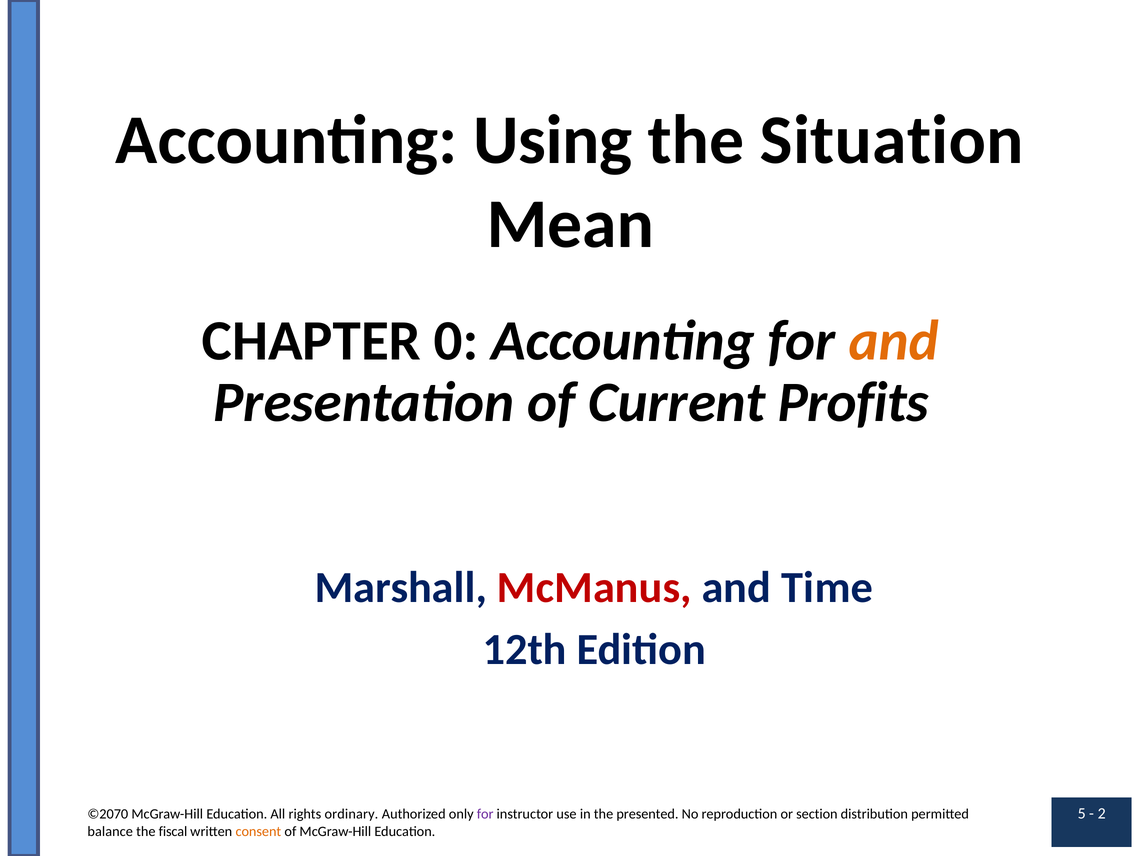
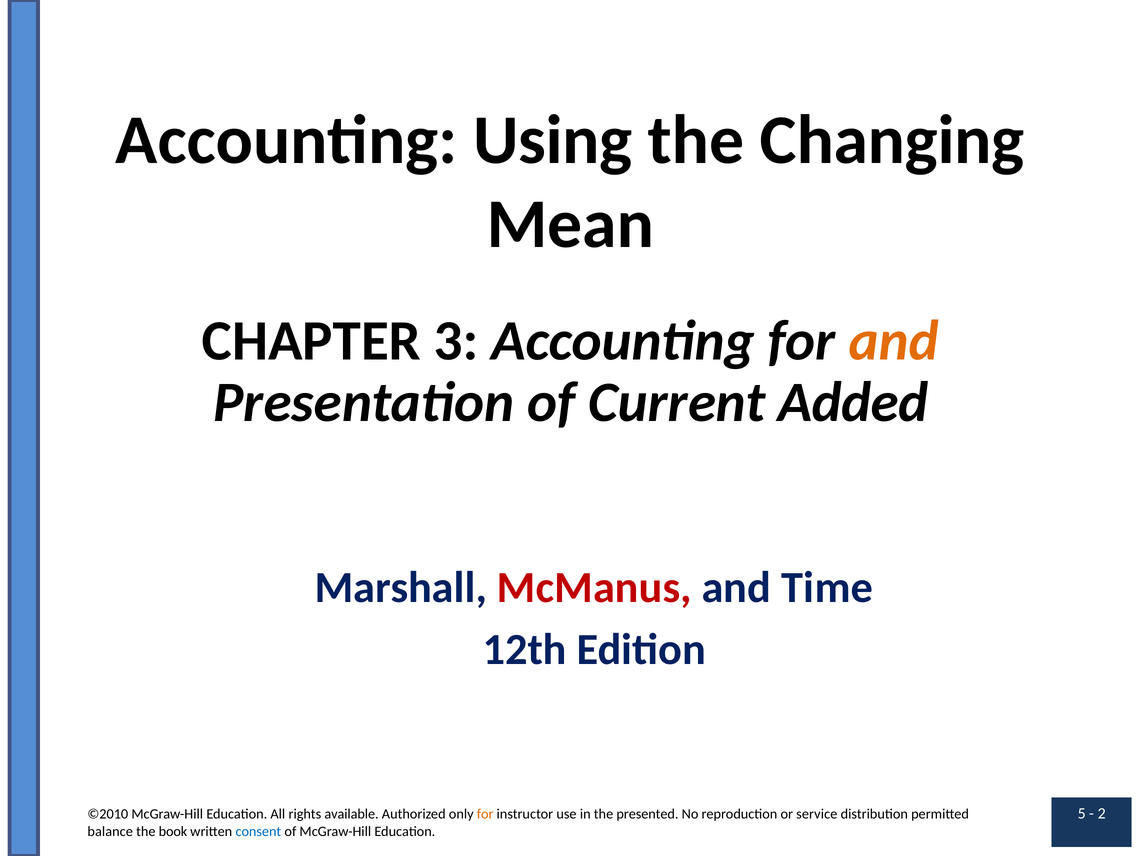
Situation: Situation -> Changing (892, 140)
0: 0 -> 3 (456, 341)
Profits: Profits -> Added (853, 402)
©2070: ©2070 -> ©2010 (108, 814)
ordinary: ordinary -> available (352, 814)
for colour: purple -> orange (485, 814)
section: section -> service (817, 814)
fiscal: fiscal -> book (173, 831)
consent colour: orange -> blue (258, 831)
